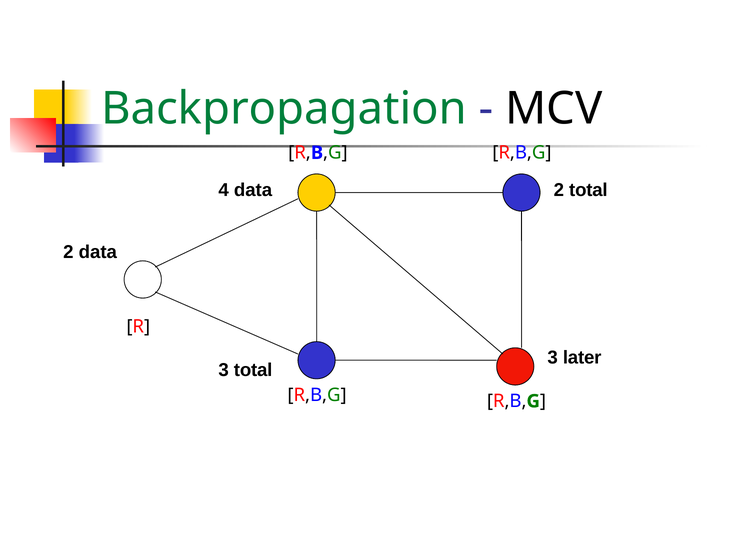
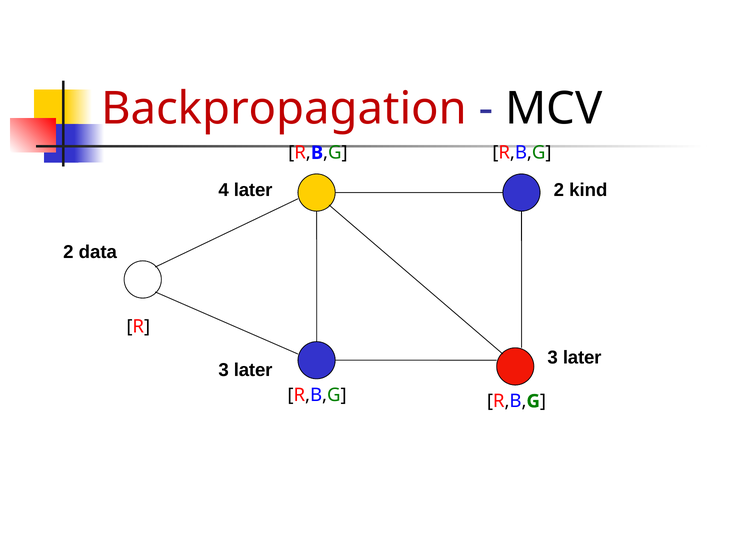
Backpropagation colour: green -> red (284, 109)
4 data: data -> later (253, 190)
2 total: total -> kind (588, 190)
total: total -> later (253, 370)
